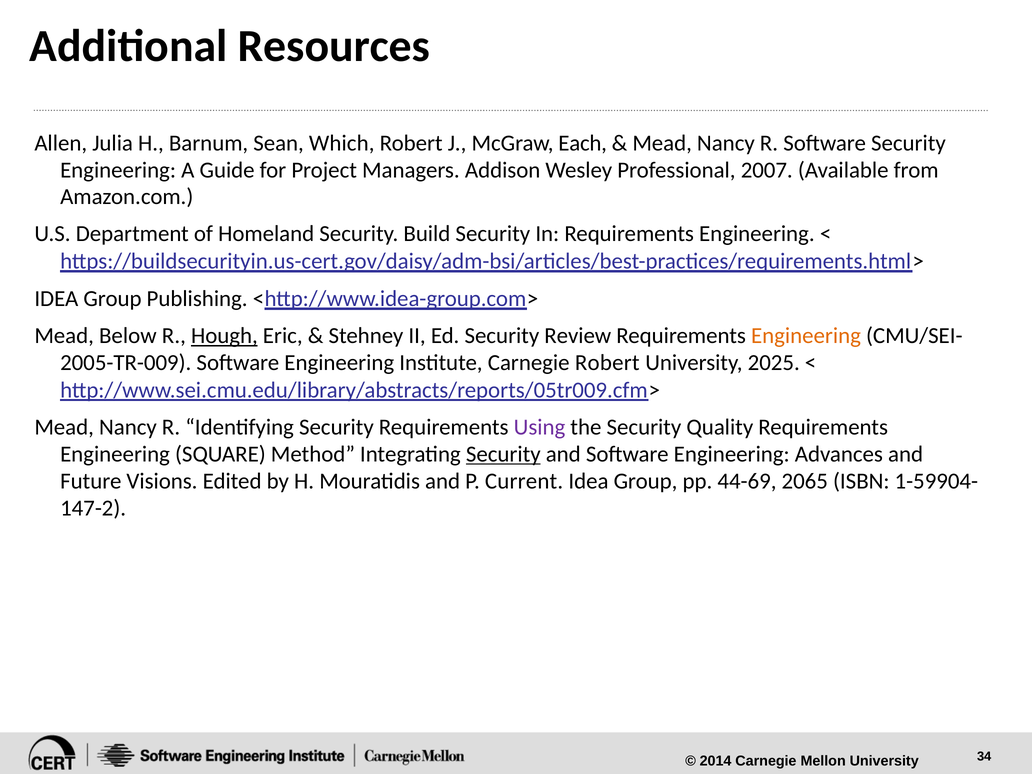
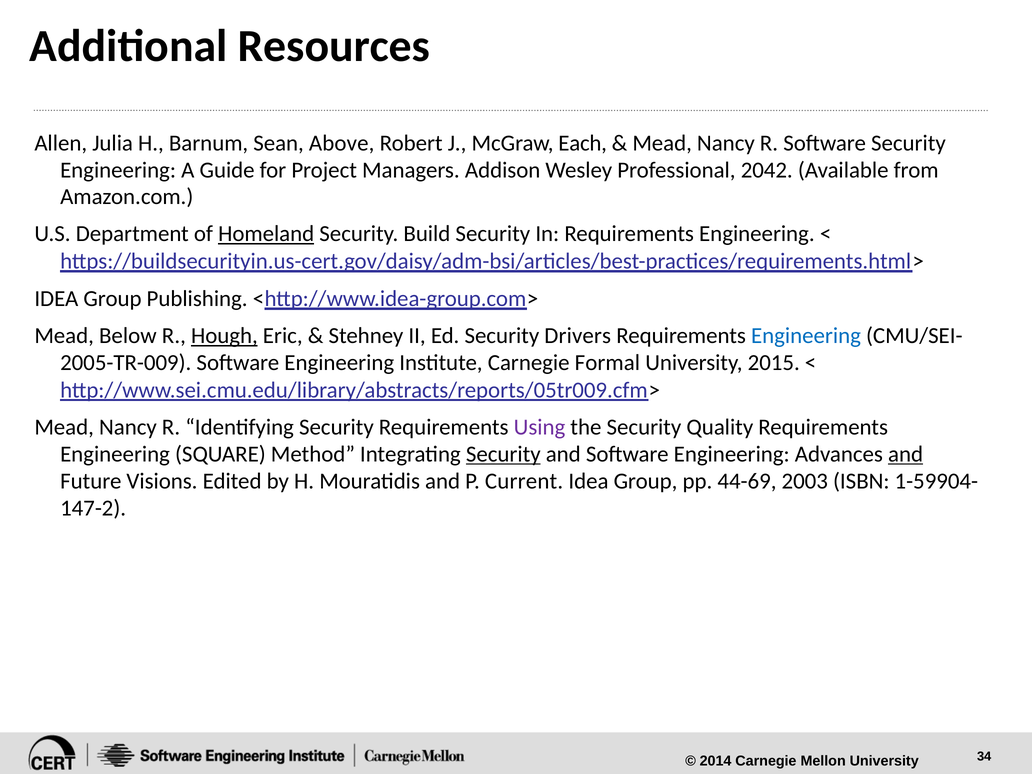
Which: Which -> Above (342, 143)
2007: 2007 -> 2042 (767, 170)
Homeland underline: none -> present (266, 234)
Review: Review -> Drivers (578, 336)
Engineering colour: orange -> blue (806, 336)
Carnegie Robert: Robert -> Formal (607, 363)
2025: 2025 -> 2015 (774, 363)
and underline: none -> present (906, 454)
2065: 2065 -> 2003 (805, 481)
